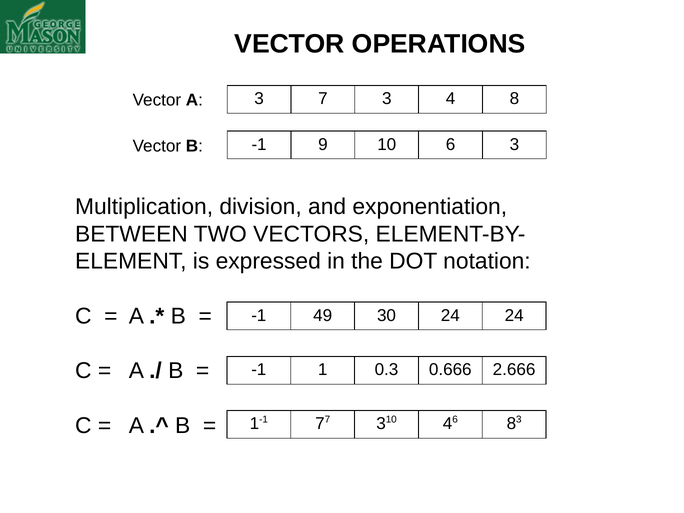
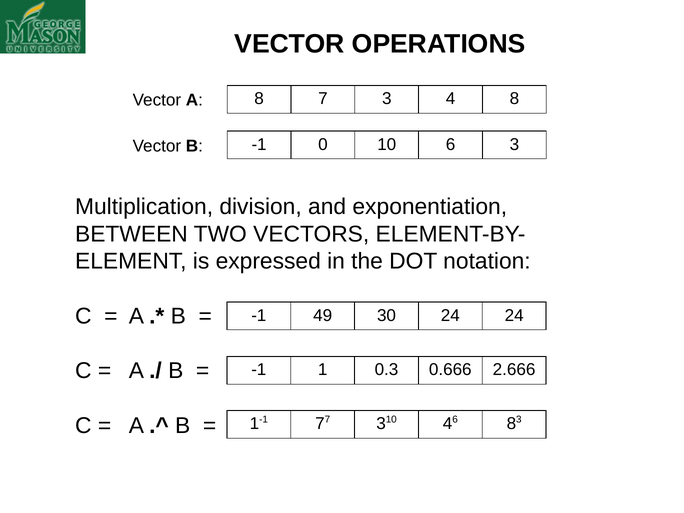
A 3: 3 -> 8 (259, 99)
9: 9 -> 0 (323, 144)
